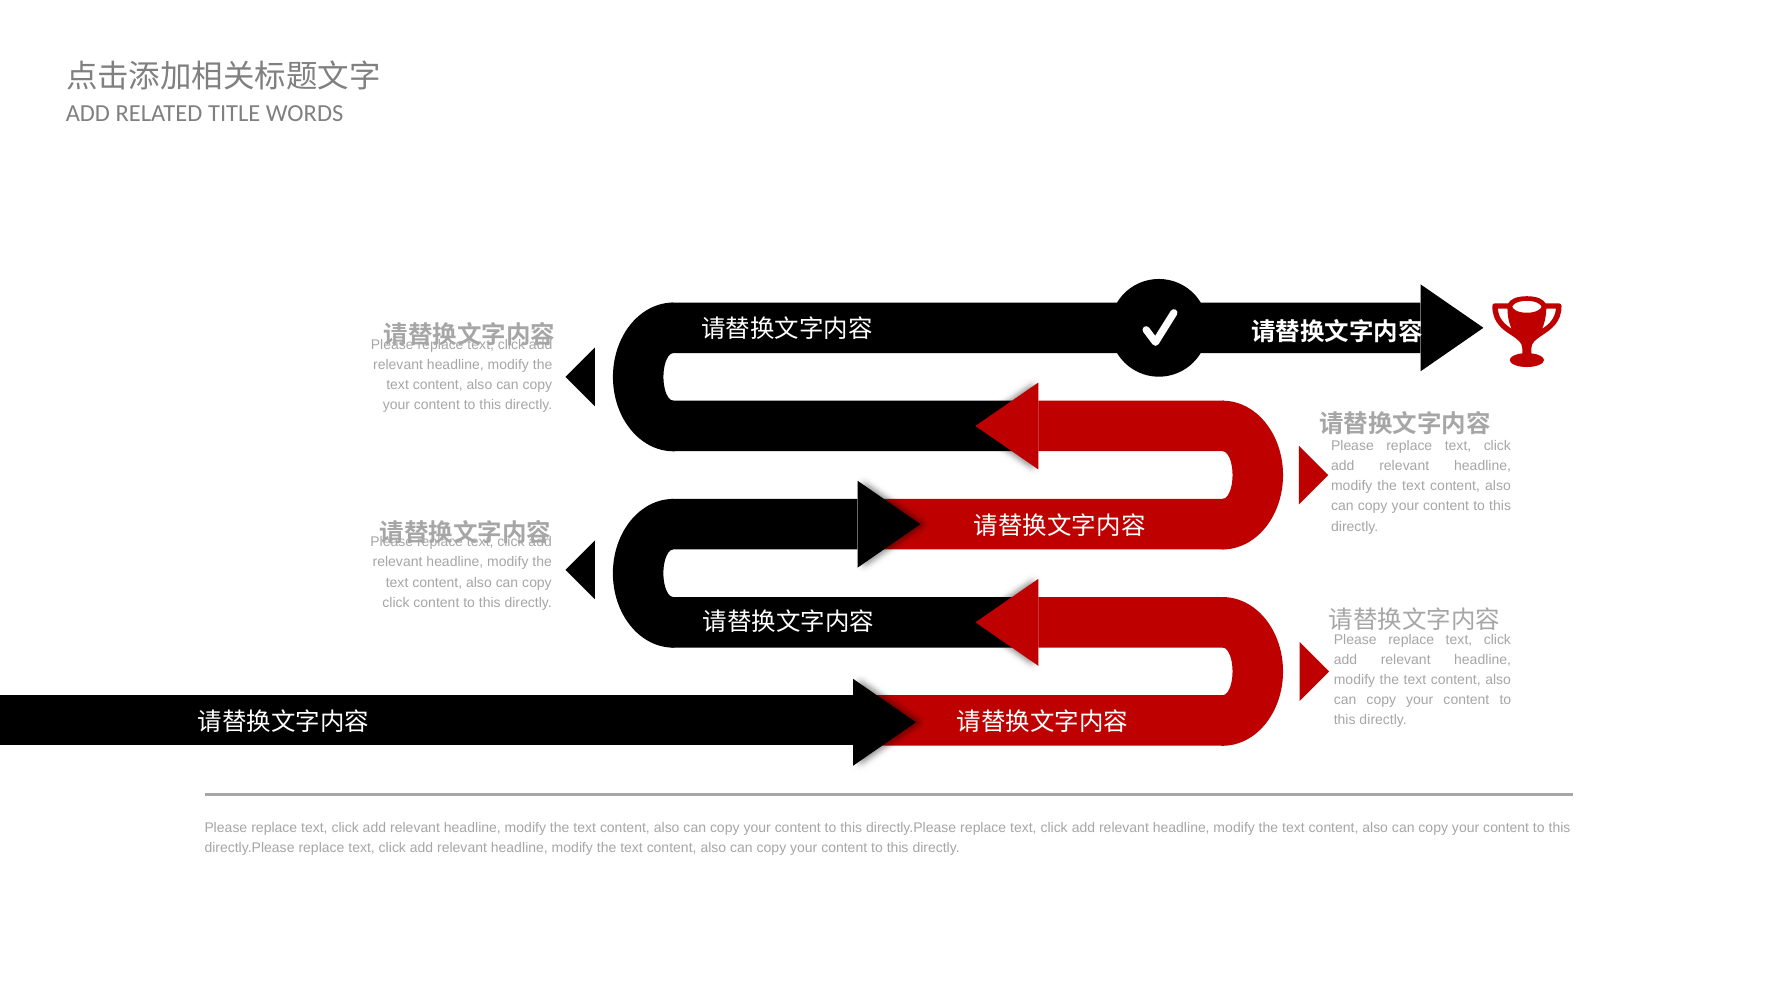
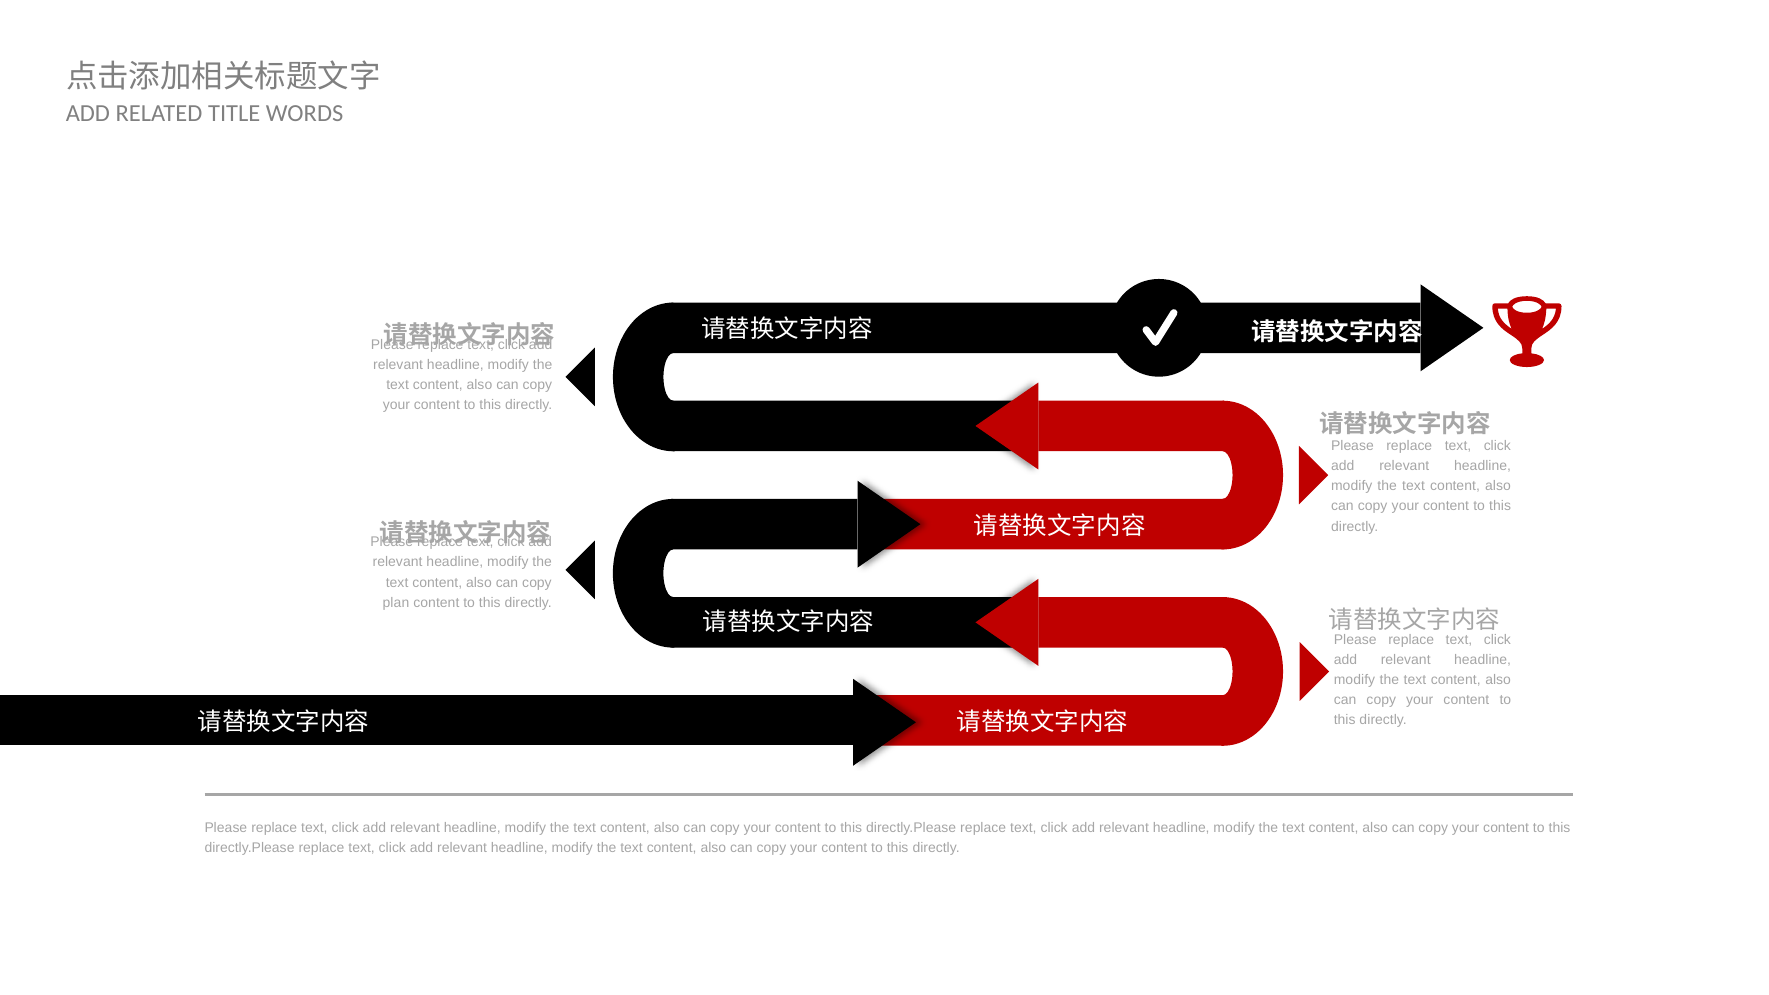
click: click -> plan (396, 602)
